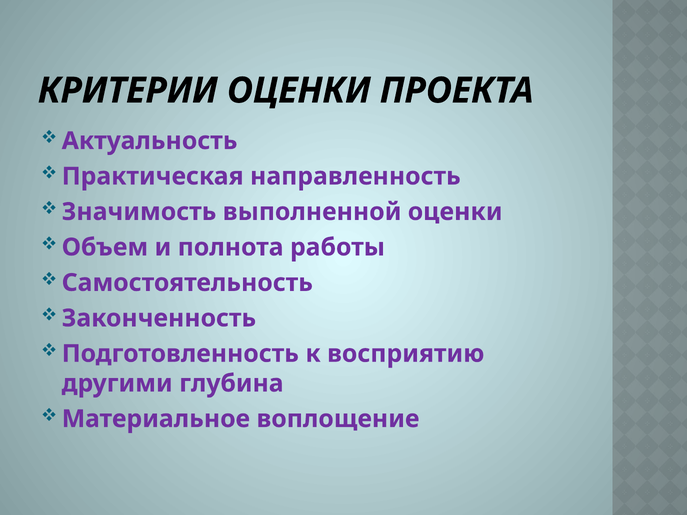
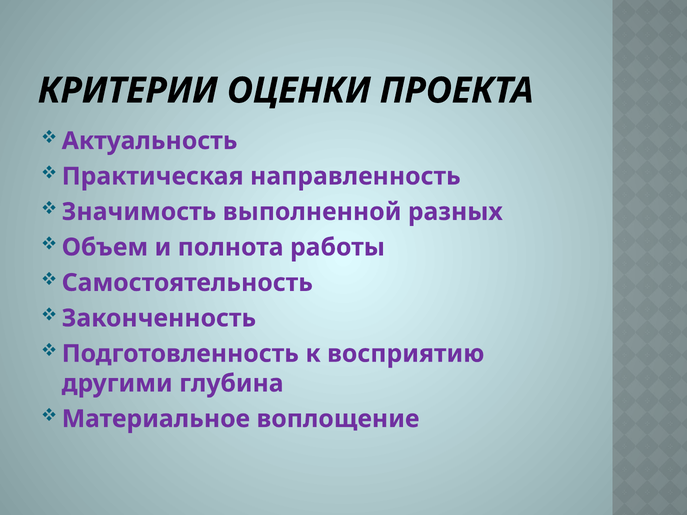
выполненной оценки: оценки -> разных (455, 212)
